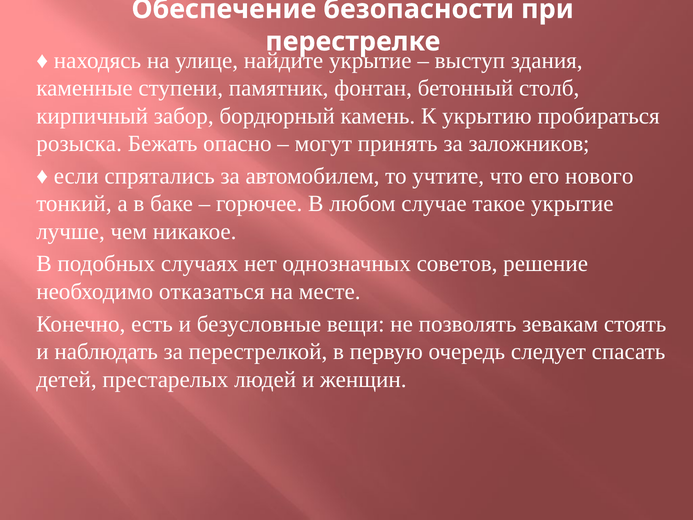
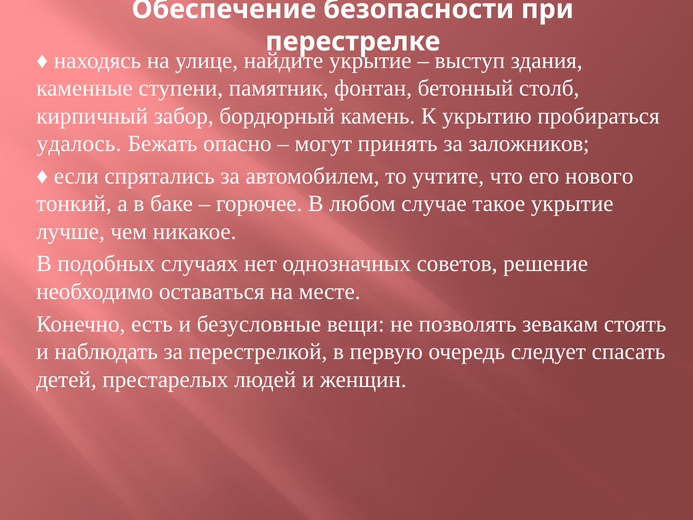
розыска: розыска -> удалось (79, 144)
отказаться: отказаться -> оставаться (212, 291)
